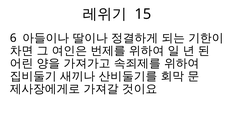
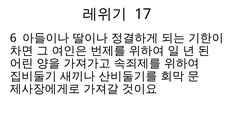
15: 15 -> 17 (143, 14)
